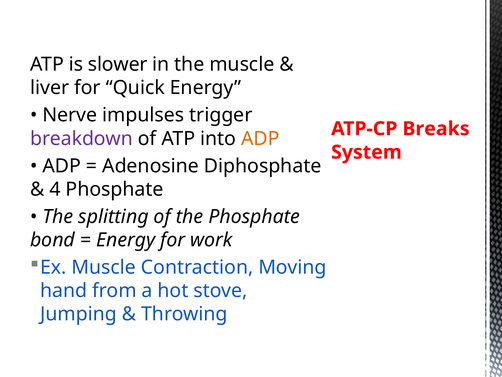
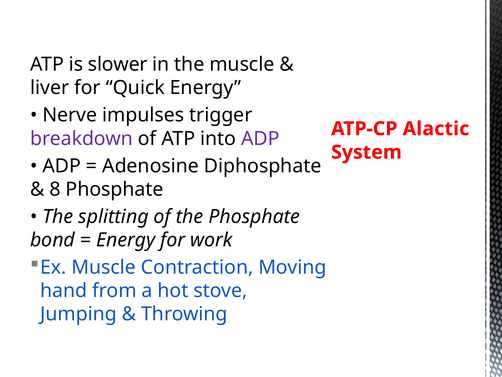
Breaks: Breaks -> Alactic (436, 129)
ADP colour: orange -> purple (260, 138)
4: 4 -> 8 (55, 189)
